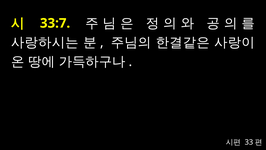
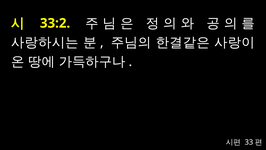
33:7: 33:7 -> 33:2 (55, 23)
